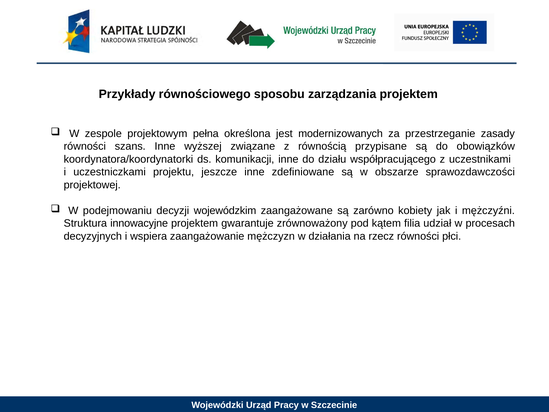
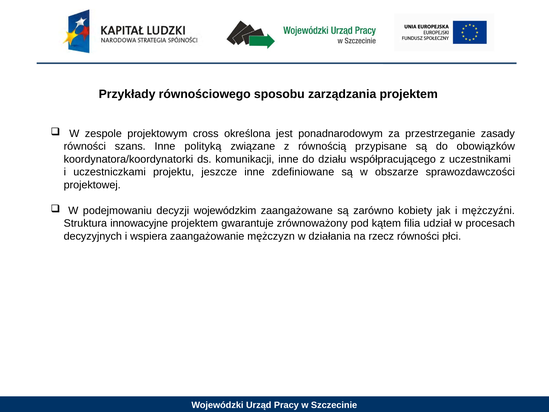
pełna: pełna -> cross (206, 134)
modernizowanych: modernizowanych -> ponadnarodowym (341, 134)
wyższej: wyższej -> polityką (203, 146)
